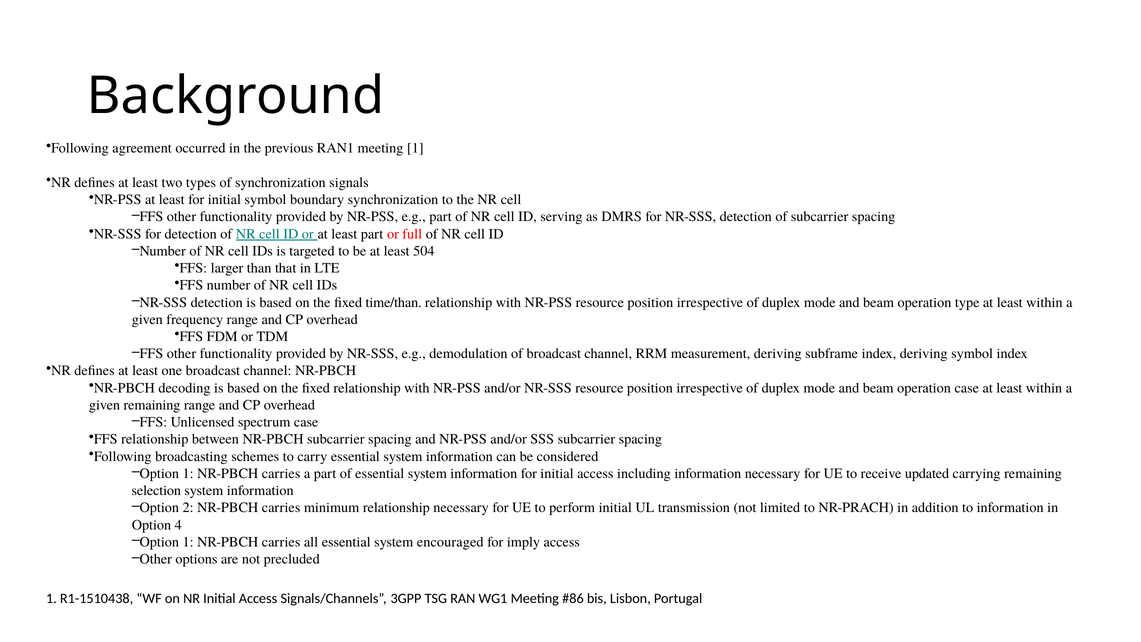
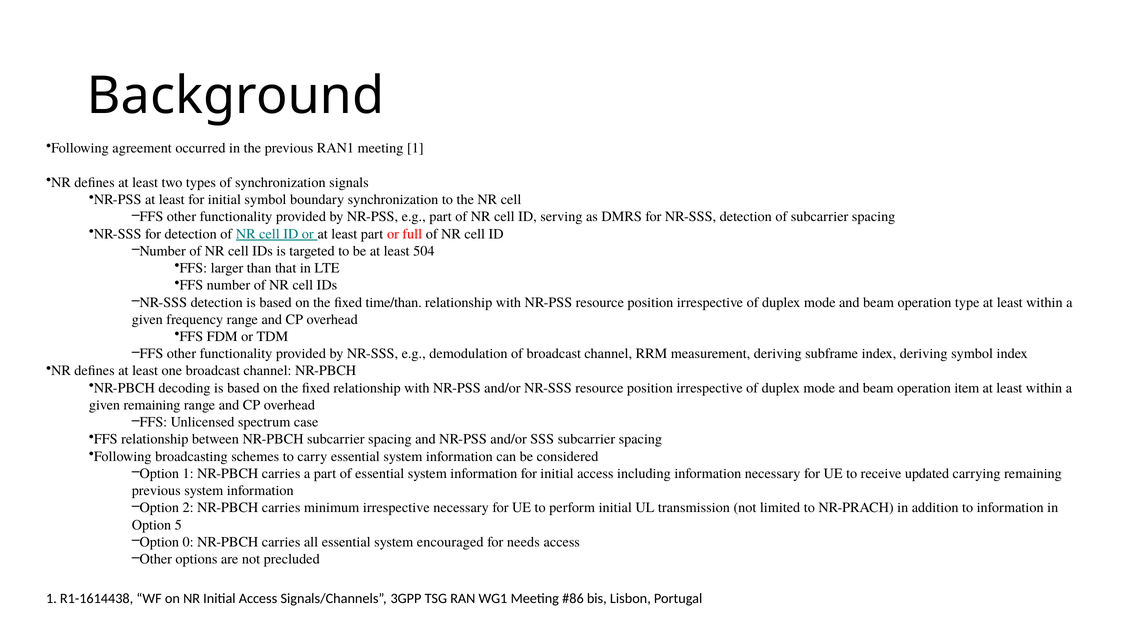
operation case: case -> item (967, 388)
selection: selection -> previous (156, 490)
minimum relationship: relationship -> irrespective (396, 508)
4: 4 -> 5 (178, 525)
1: 1 -> 0 (188, 542)
imply: imply -> needs (523, 542)
R1-1510438: R1-1510438 -> R1-1614438 (97, 598)
